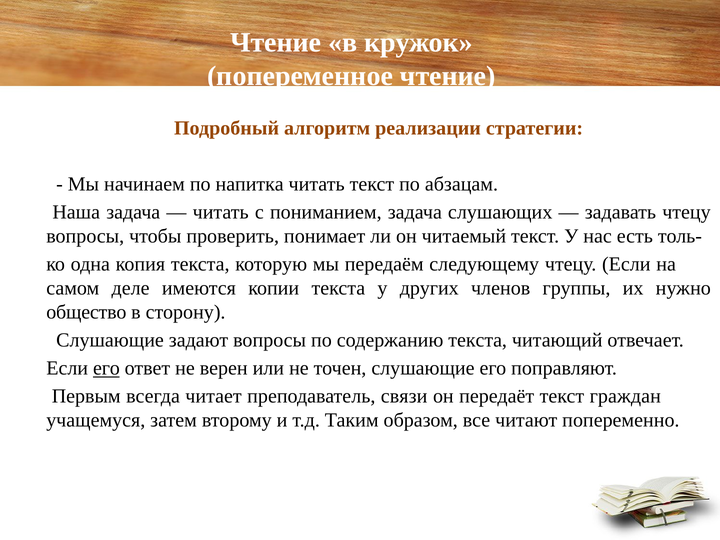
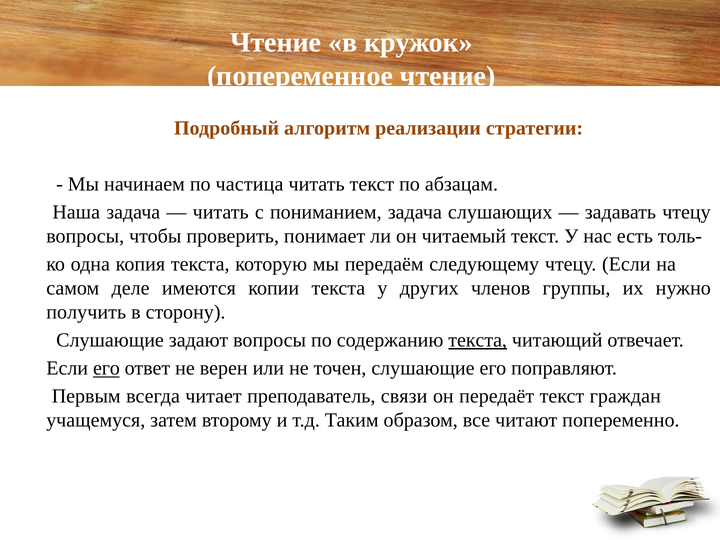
напитка: напитка -> частица (250, 184)
общество: общество -> получить (86, 312)
текста underline: none -> present (478, 340)
